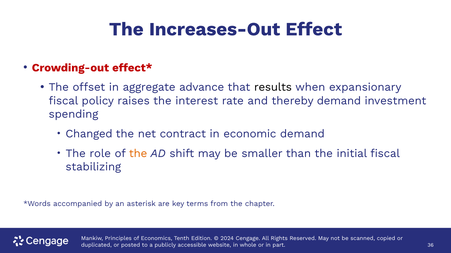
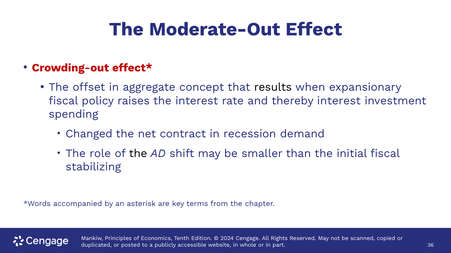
Increases-Out: Increases-Out -> Moderate-Out (215, 29)
advance: advance -> concept (202, 87)
thereby demand: demand -> interest (339, 101)
economic: economic -> recession (250, 134)
the colour: orange -> black (138, 154)
